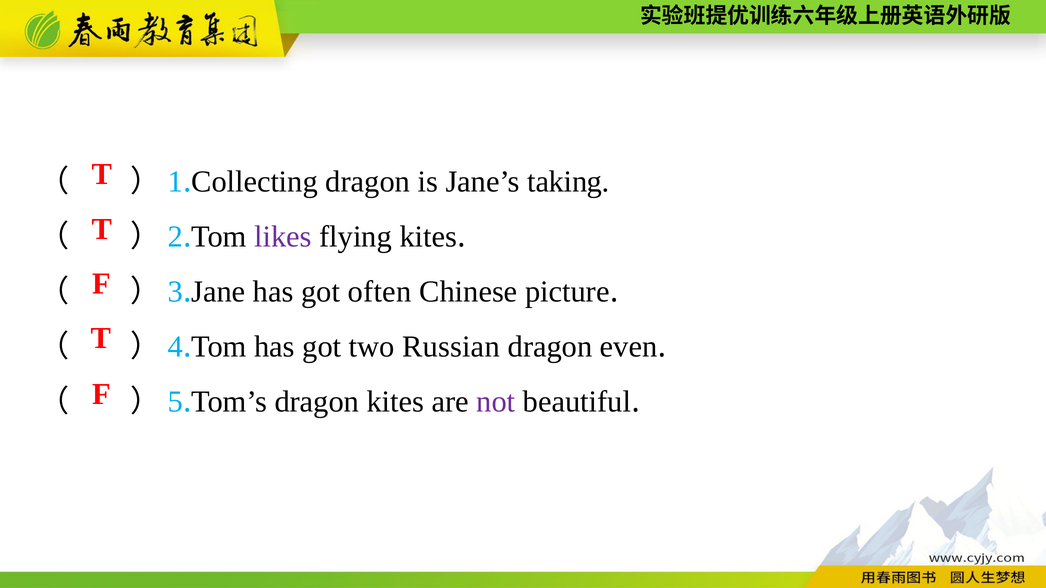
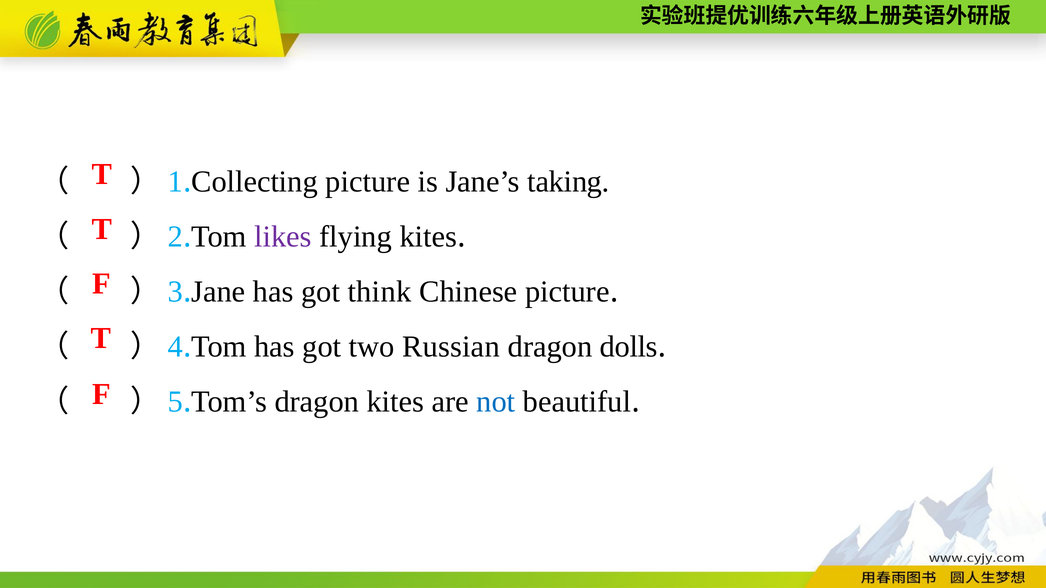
dragon: dragon -> picture (368, 182)
often: often -> think (380, 292)
even: even -> dolls (629, 347)
not colour: purple -> blue (496, 402)
